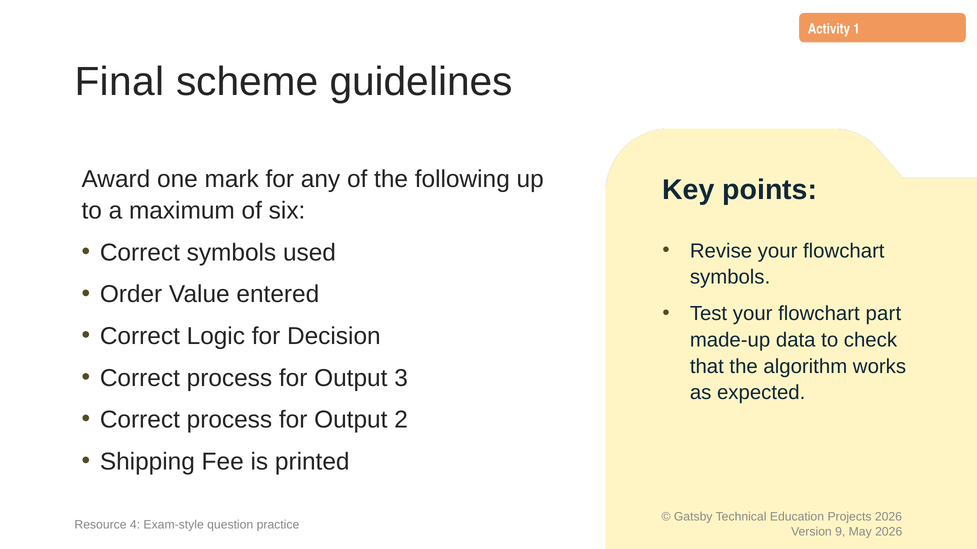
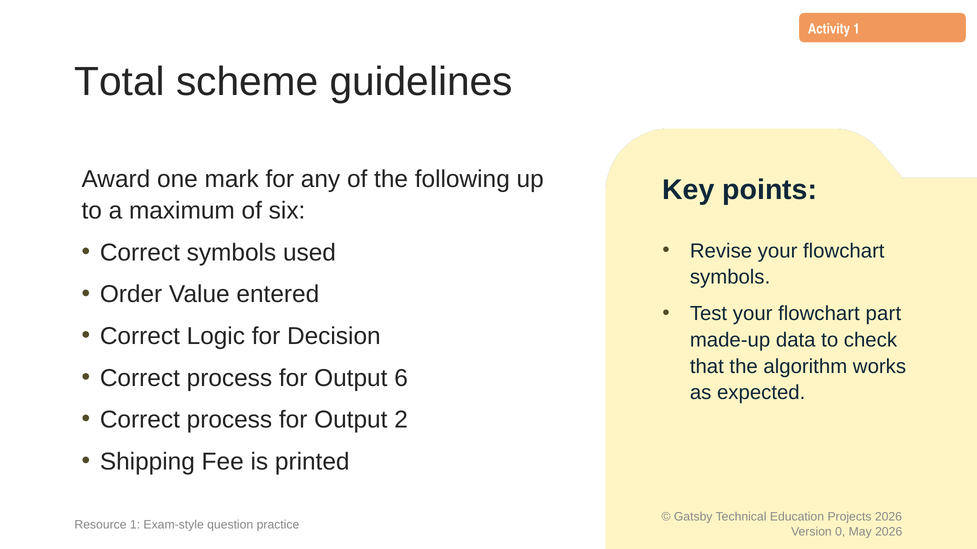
Final: Final -> Total (120, 82)
3: 3 -> 6 (401, 378)
Resource 4: 4 -> 1 (135, 525)
9: 9 -> 0 (840, 532)
